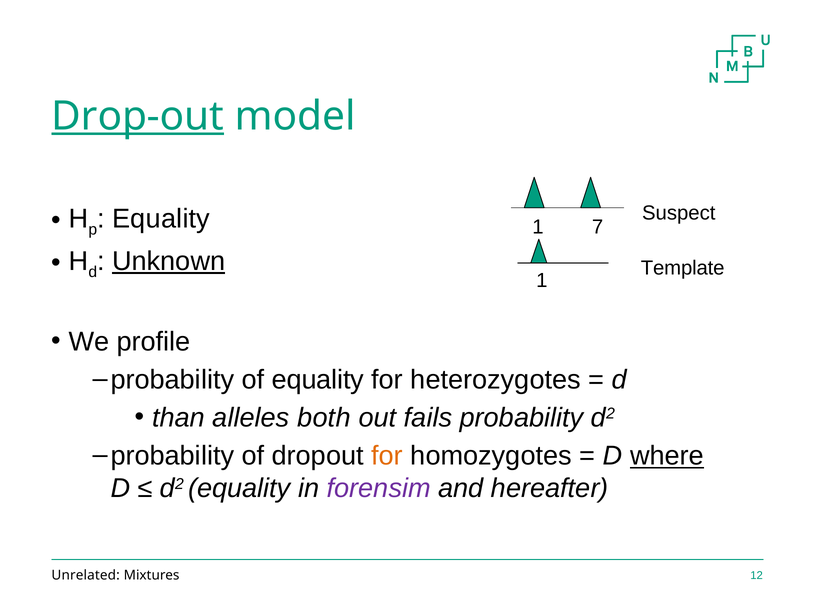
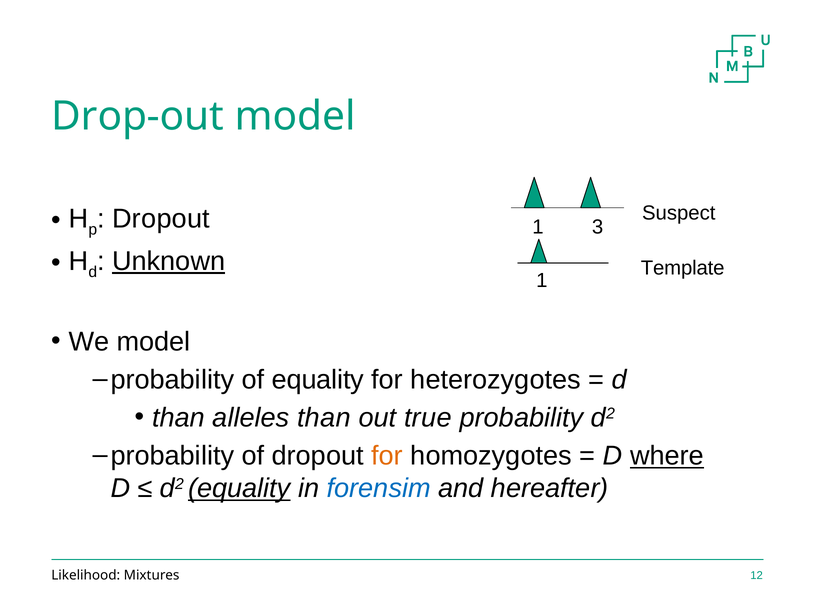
Drop-out underline: present -> none (138, 116)
Equality: Equality -> Dropout (161, 219)
7: 7 -> 3 (598, 227)
We profile: profile -> model (153, 342)
alleles both: both -> than (324, 418)
fails: fails -> true (428, 418)
equality underline: none -> present (239, 488)
forensim colour: purple -> blue (379, 488)
Unrelated: Unrelated -> Likelihood (86, 575)
